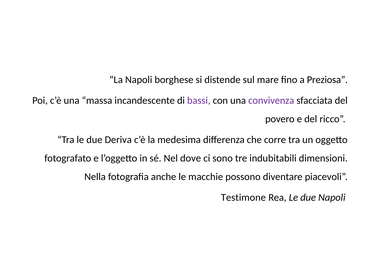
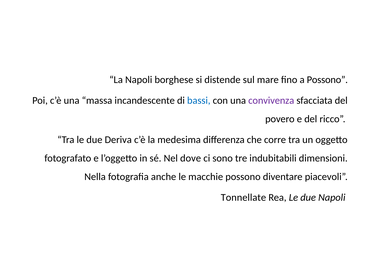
a Preziosa: Preziosa -> Possono (327, 80)
bassi colour: purple -> blue (199, 100)
Testimone: Testimone -> Tonnellate (243, 197)
